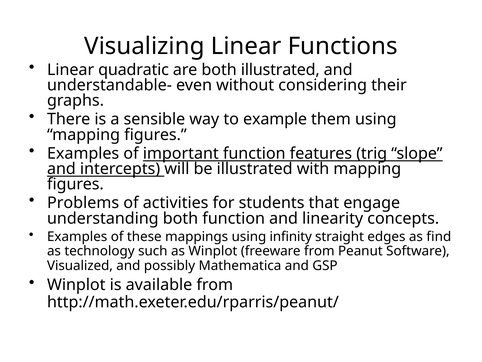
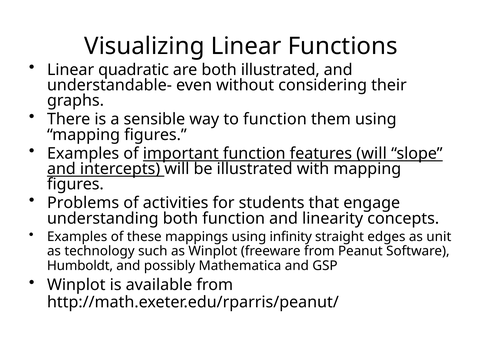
to example: example -> function (275, 119)
features trig: trig -> will (372, 153)
find: find -> unit (439, 236)
Visualized: Visualized -> Humboldt (80, 265)
